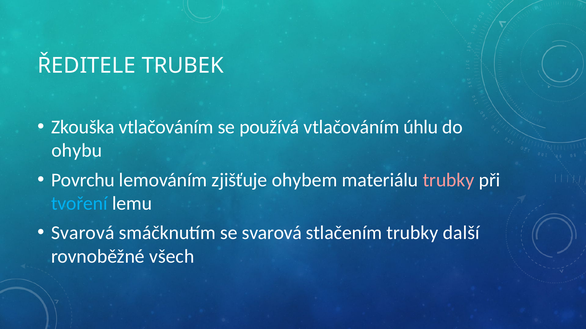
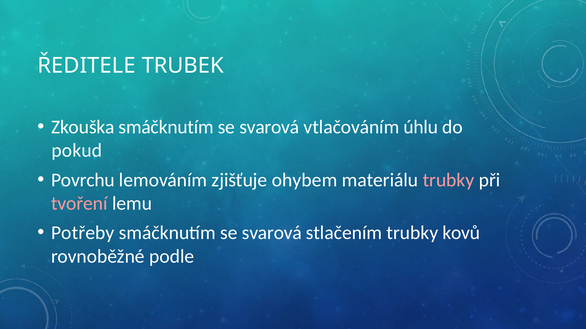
Zkouška vtlačováním: vtlačováním -> smáčknutím (166, 127)
používá: používá -> svarová (269, 127)
ohybu: ohybu -> pokud (77, 151)
tvoření colour: light blue -> pink (79, 204)
Svarová: Svarová -> Potřeby (83, 233)
další: další -> kovů (461, 233)
všech: všech -> podle (172, 257)
